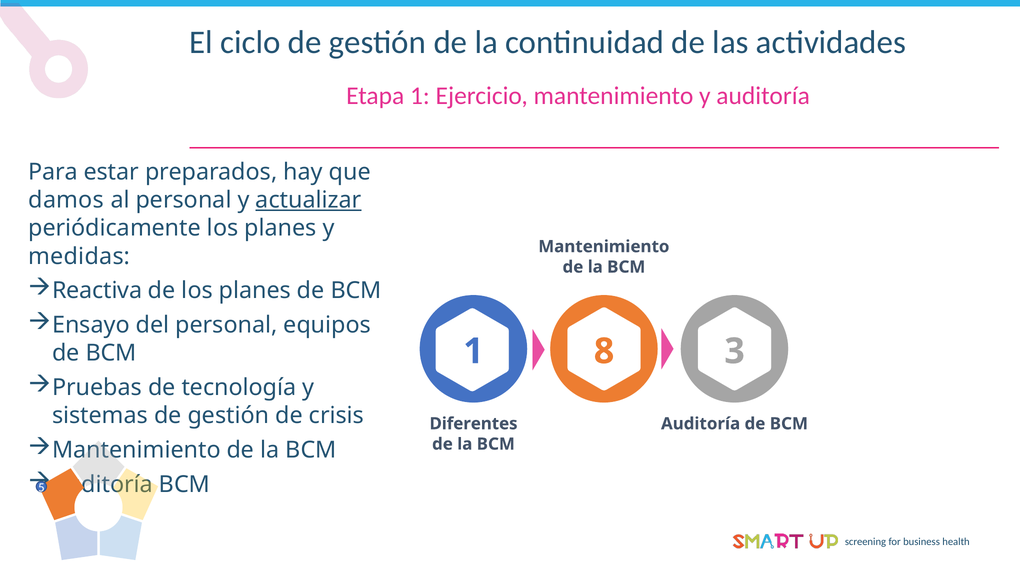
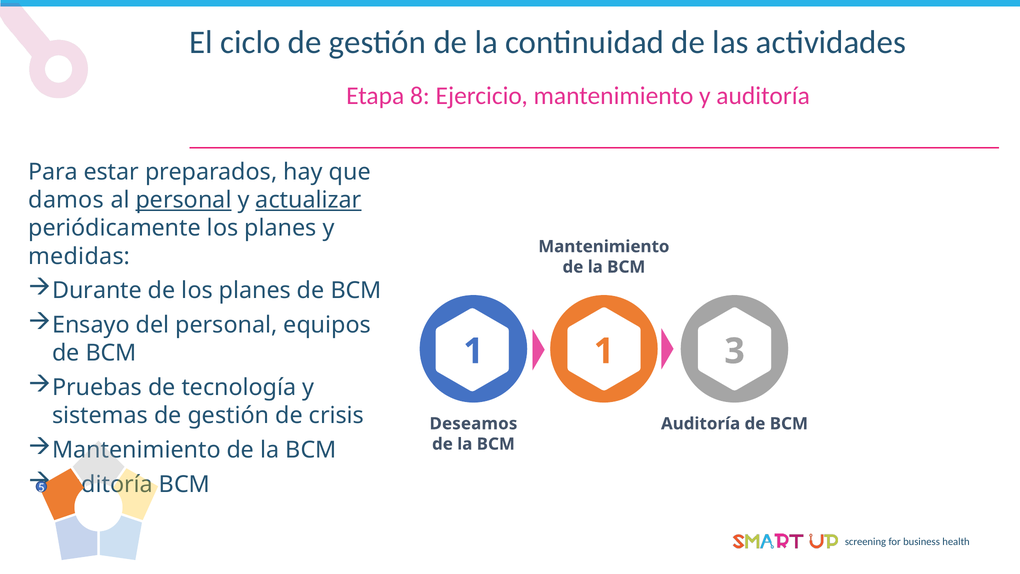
Etapa 1: 1 -> 8 (420, 96)
personal underline: none -> present (184, 200)
Reactiva: Reactiva -> Durante (97, 291)
1 8: 8 -> 1 (604, 351)
Diferentes: Diferentes -> Deseamos (473, 423)
